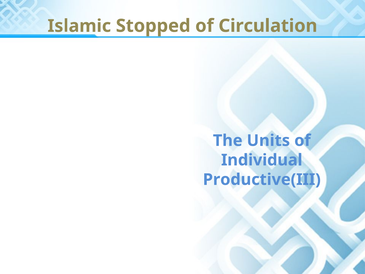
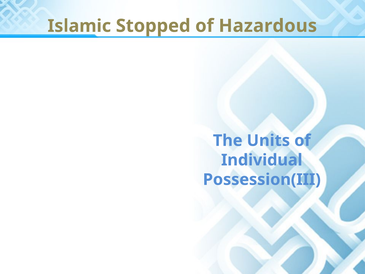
Circulation: Circulation -> Hazardous (268, 26)
Productive(III: Productive(III -> Possession(III (262, 179)
